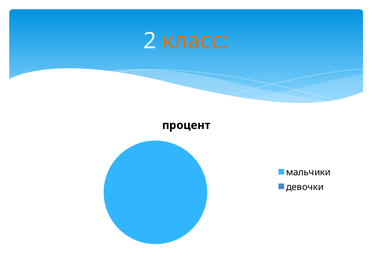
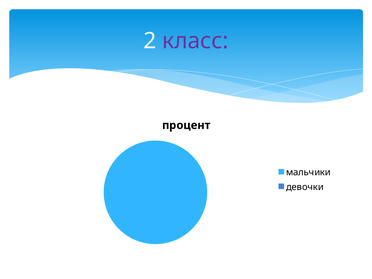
класс colour: orange -> purple (195, 41)
